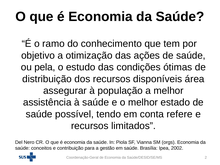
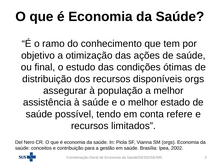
pela: pela -> final (45, 67)
disponíveis área: área -> orgs (195, 79)
